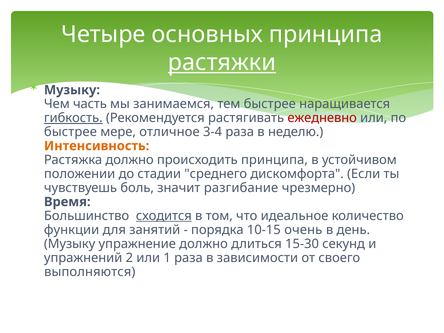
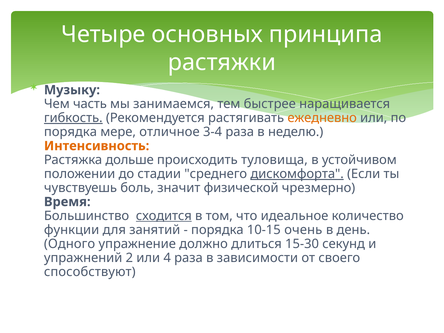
растяжки underline: present -> none (222, 63)
ежедневно colour: red -> orange (322, 118)
быстрее: быстрее -> порядка (70, 132)
Растяжка должно: должно -> дольше (130, 160)
происходить принципа: принципа -> туловища (274, 160)
дискомфорта underline: none -> present (297, 174)
разгибание: разгибание -> физической (241, 188)
Музыку: Музыку -> Одного (70, 244)
1: 1 -> 4 (167, 258)
выполняются: выполняются -> способствуют (90, 272)
